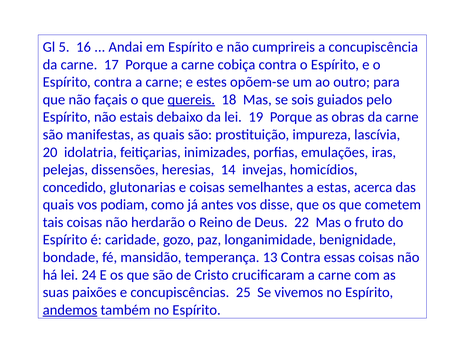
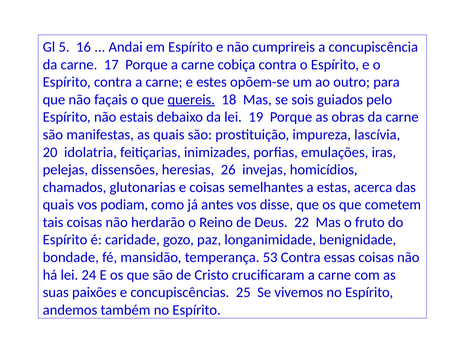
14: 14 -> 26 (228, 170)
concedido: concedido -> chamados (75, 187)
13: 13 -> 53 (270, 257)
andemos underline: present -> none (70, 310)
